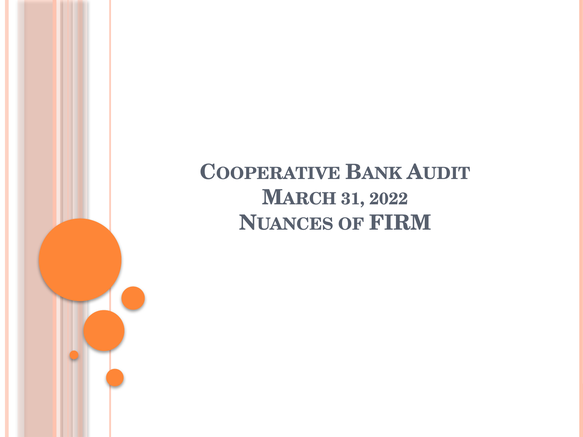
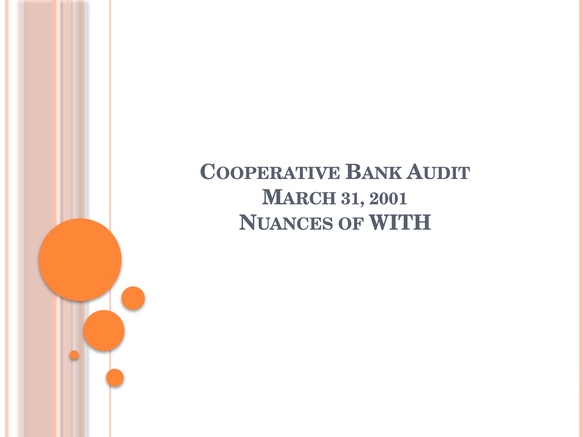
2022: 2022 -> 2001 (389, 199)
FIRM: FIRM -> WITH (400, 223)
